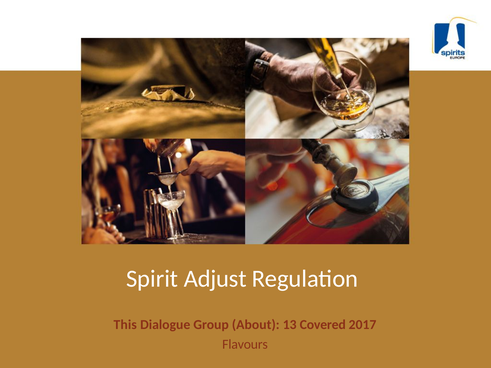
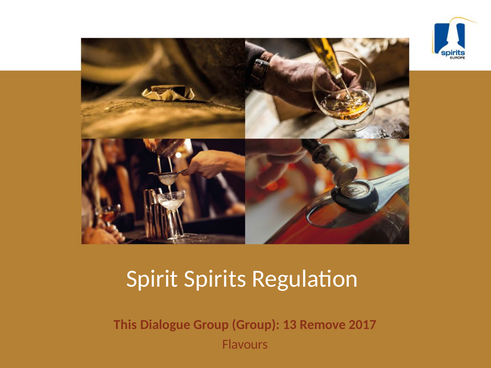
Adjust: Adjust -> Spirits (215, 279)
Group About: About -> Group (256, 325)
Covered: Covered -> Remove (323, 325)
